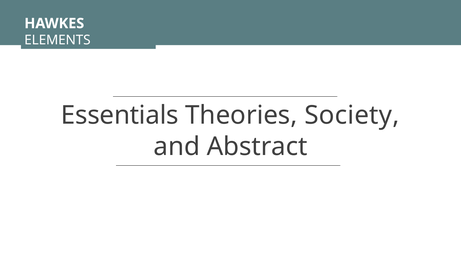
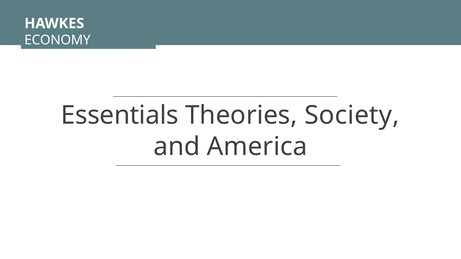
ELEMENTS: ELEMENTS -> ECONOMY (57, 40)
Abstract: Abstract -> America (257, 147)
